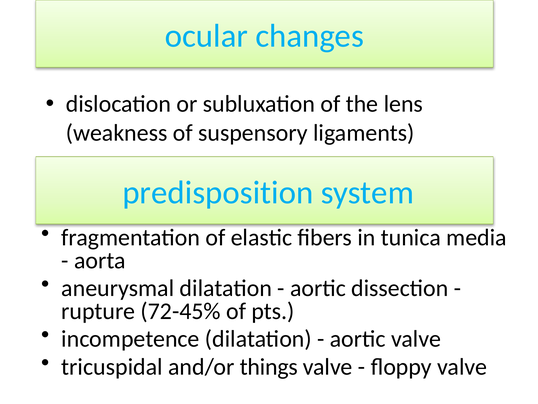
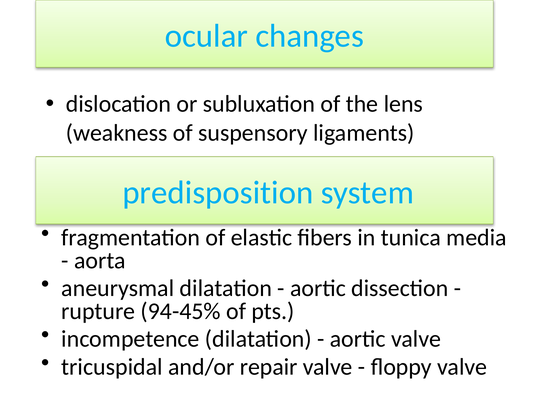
72-45%: 72-45% -> 94-45% (181, 311)
things: things -> repair (269, 366)
